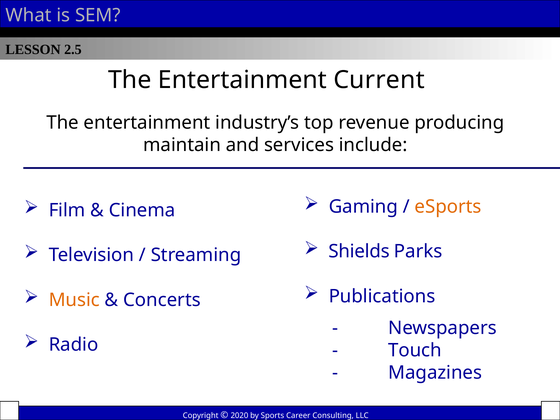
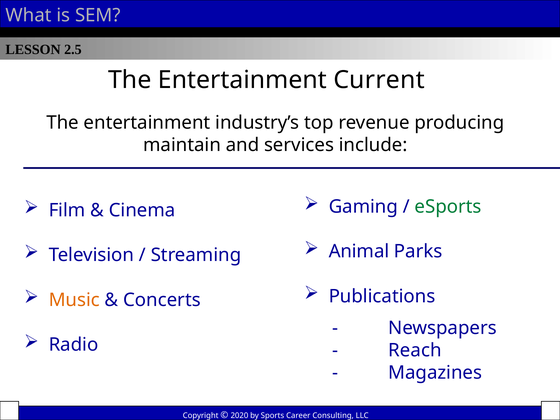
eSports colour: orange -> green (448, 207)
Shields: Shields -> Animal (359, 251)
Touch: Touch -> Reach (415, 350)
